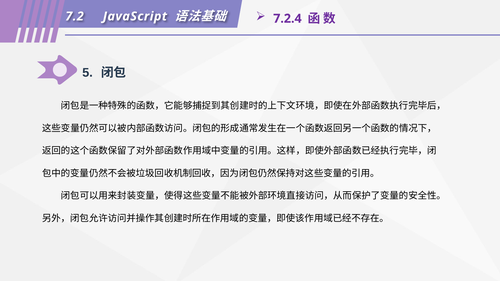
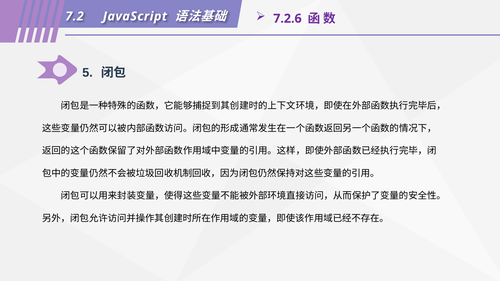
7.2.4: 7.2.4 -> 7.2.6 (287, 19)
